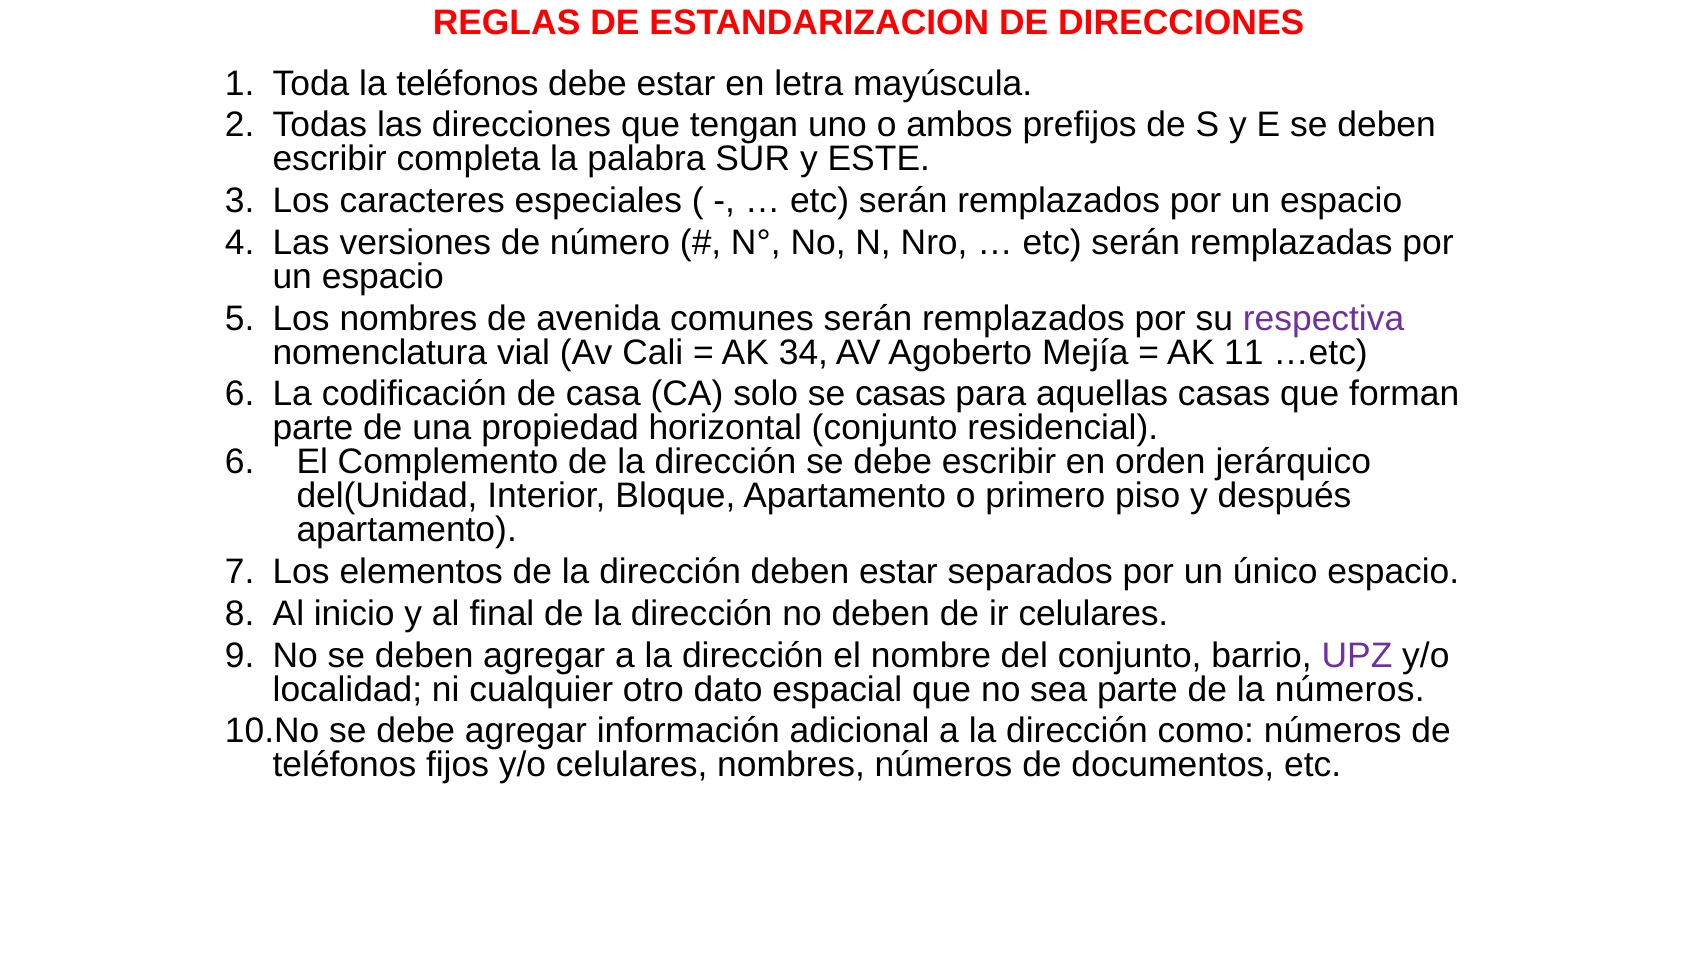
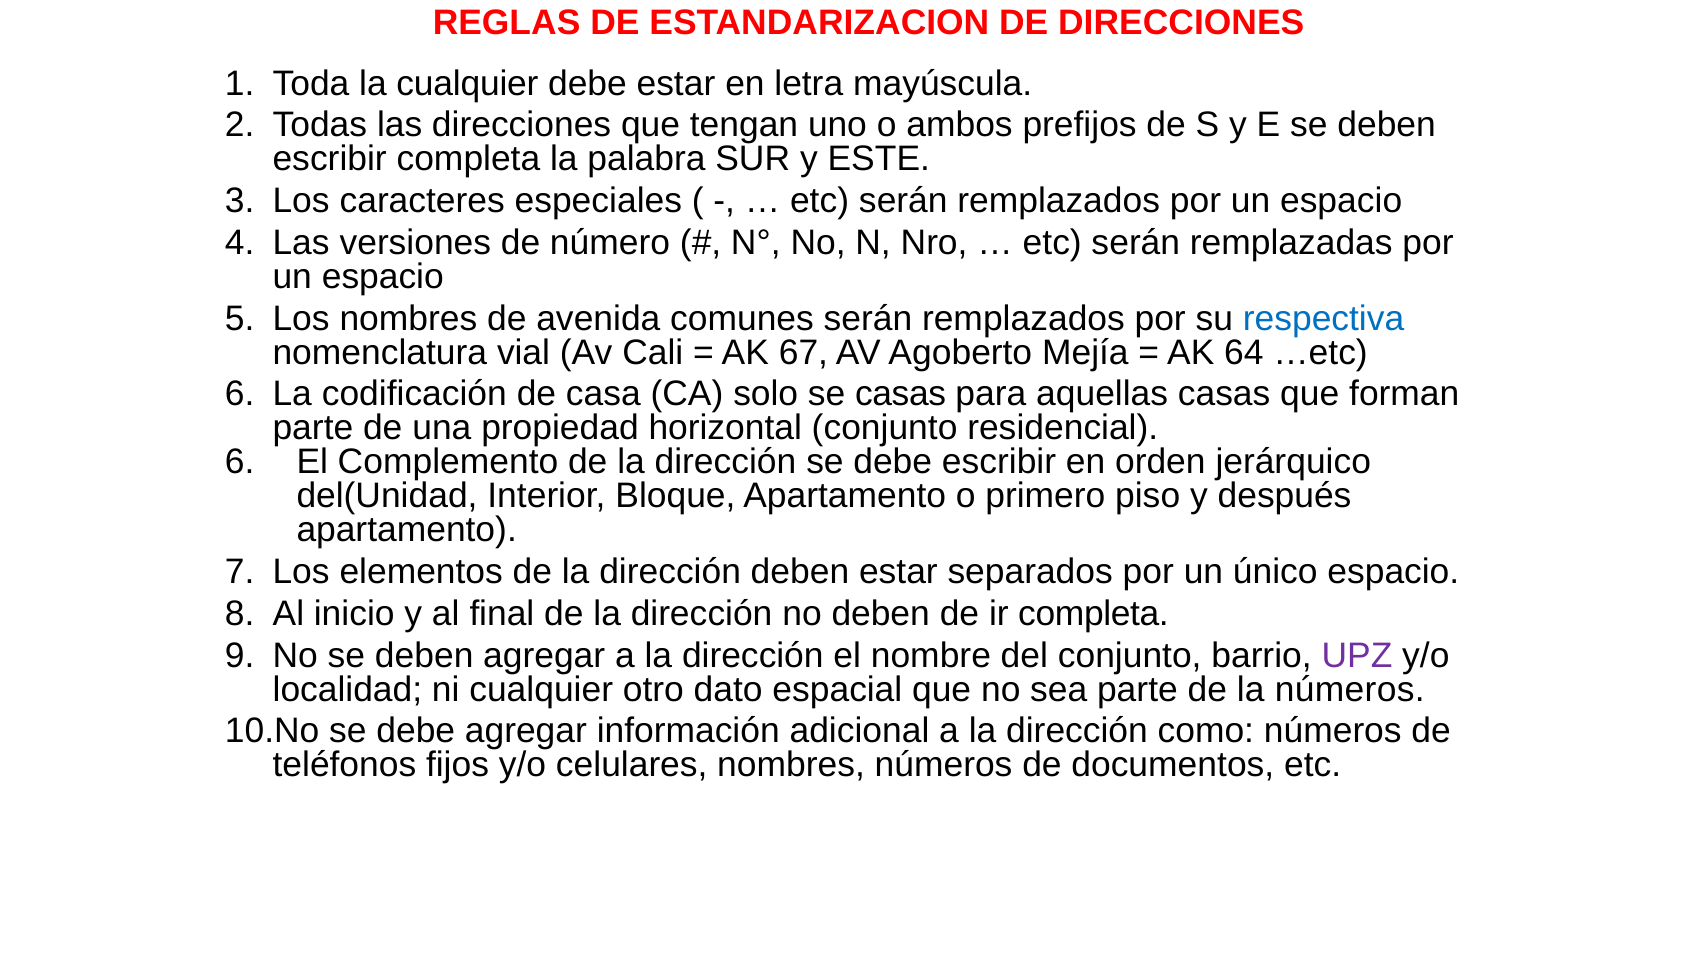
la teléfonos: teléfonos -> cualquier (467, 83)
respectiva colour: purple -> blue (1324, 318)
34: 34 -> 67 (803, 352)
11: 11 -> 64 (1244, 352)
ir celulares: celulares -> completa (1093, 614)
